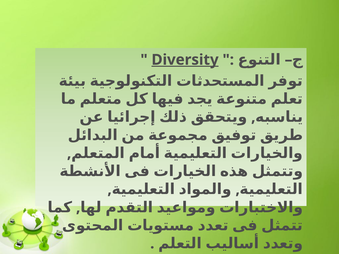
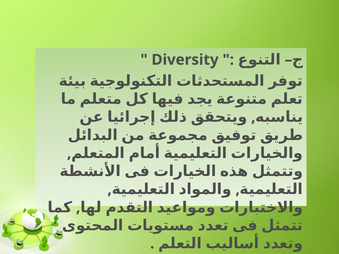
Diversity underline: present -> none (185, 60)
